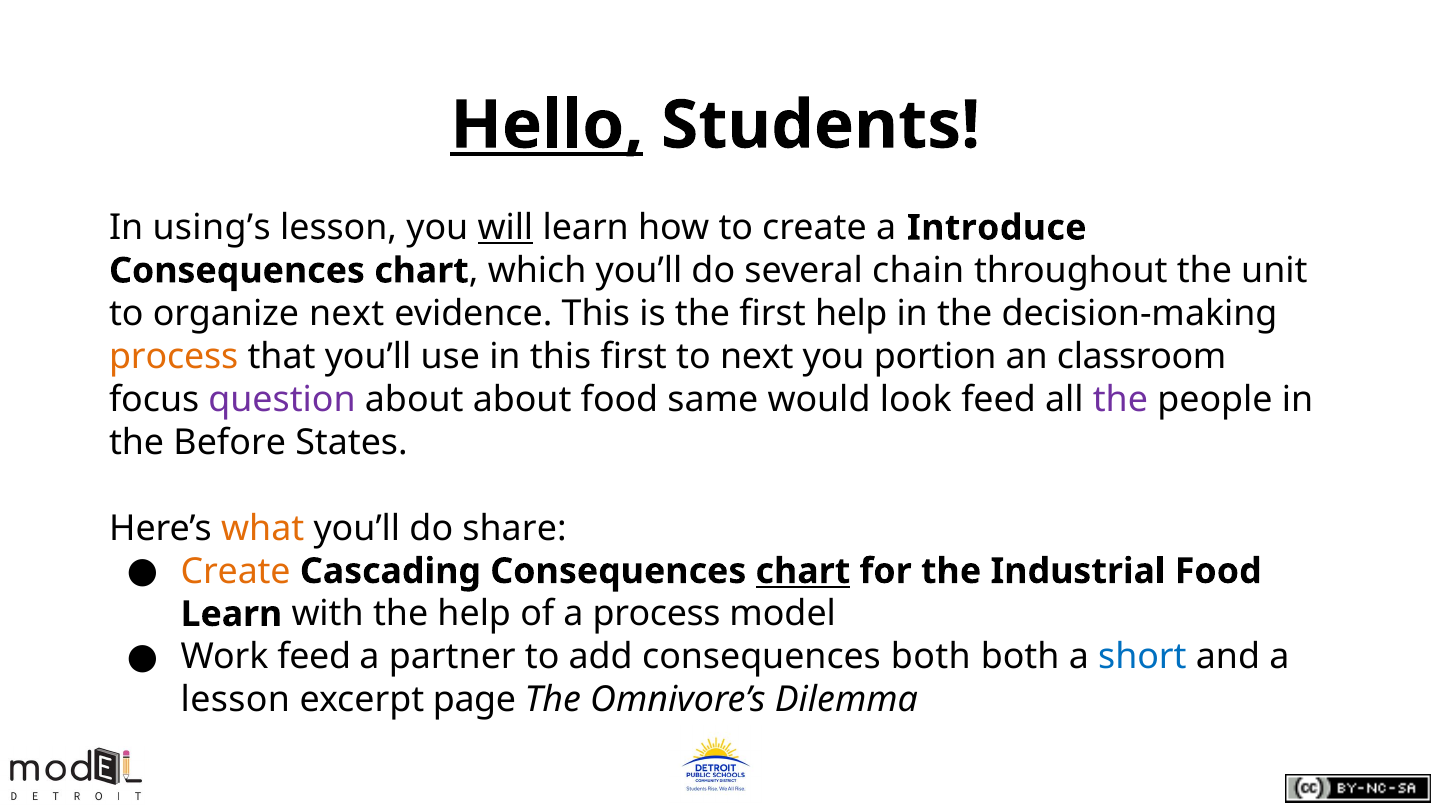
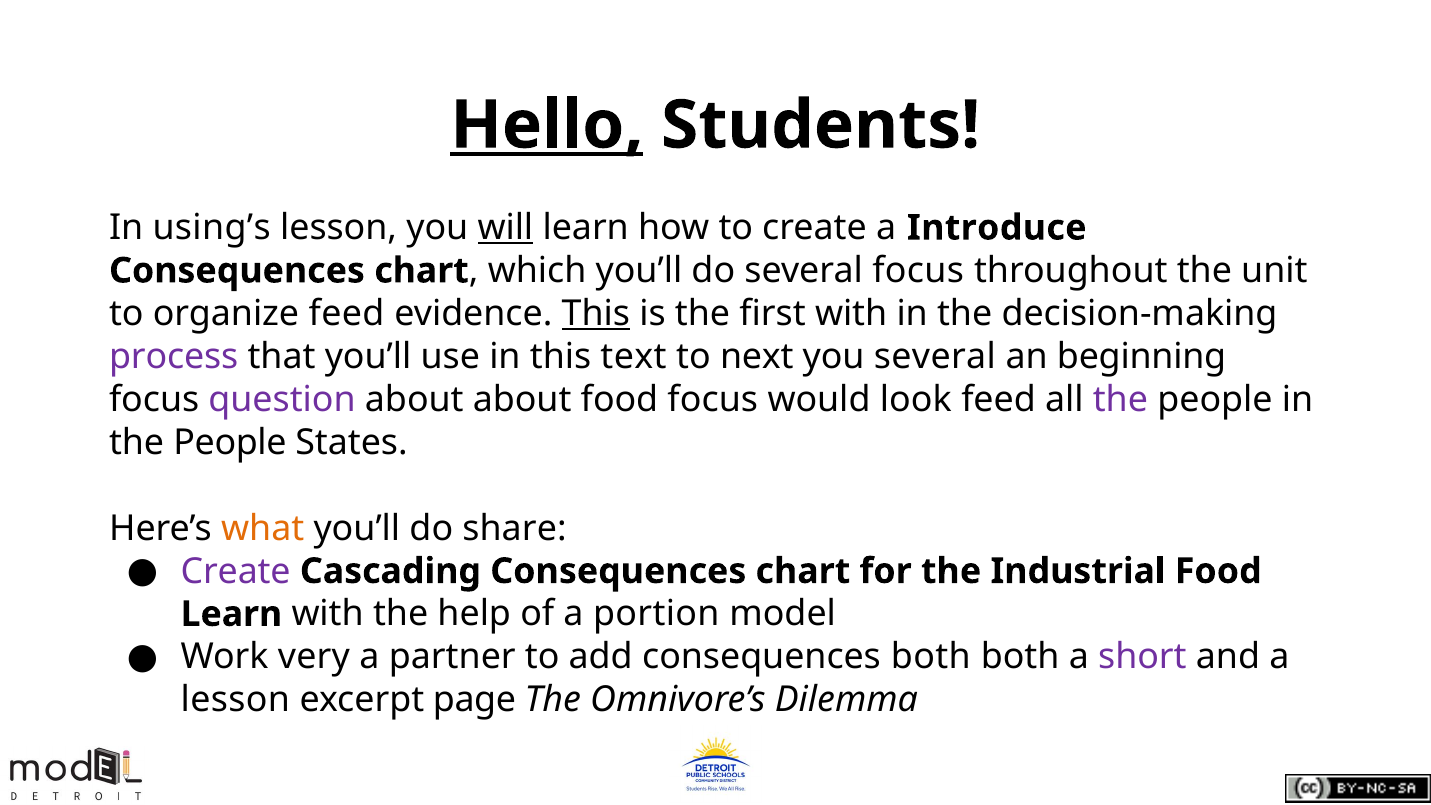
several chain: chain -> focus (918, 271)
organize next: next -> feed (347, 314)
This underline: none -> present (596, 314)
first help: help -> with (851, 314)
process colour: orange -> purple (174, 357)
this first: first -> text (633, 357)
you portion: portion -> several (935, 357)
classroom: classroom -> beginning (1142, 357)
food same: same -> focus (713, 399)
Before: Before -> People (230, 442)
Create colour: orange -> purple (236, 571)
chart underline: present -> none (803, 571)
a process: process -> portion (656, 614)
Work feed: feed -> very (314, 657)
short colour: blue -> purple (1142, 657)
